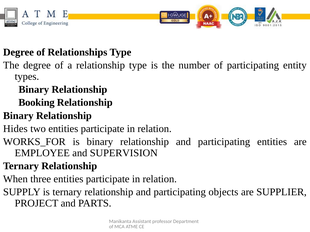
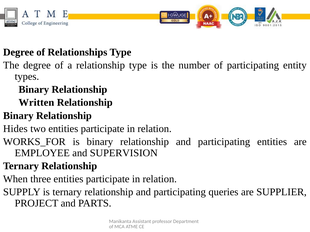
Booking: Booking -> Written (36, 103)
objects: objects -> queries (223, 192)
